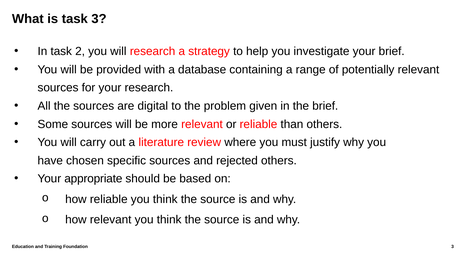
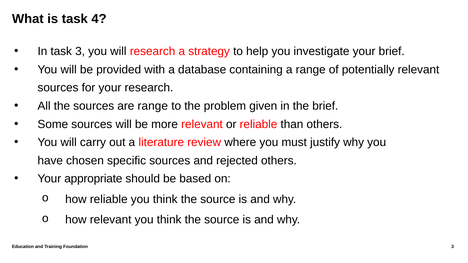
task 3: 3 -> 4 (99, 19)
task 2: 2 -> 3 (80, 51)
are digital: digital -> range (153, 106)
